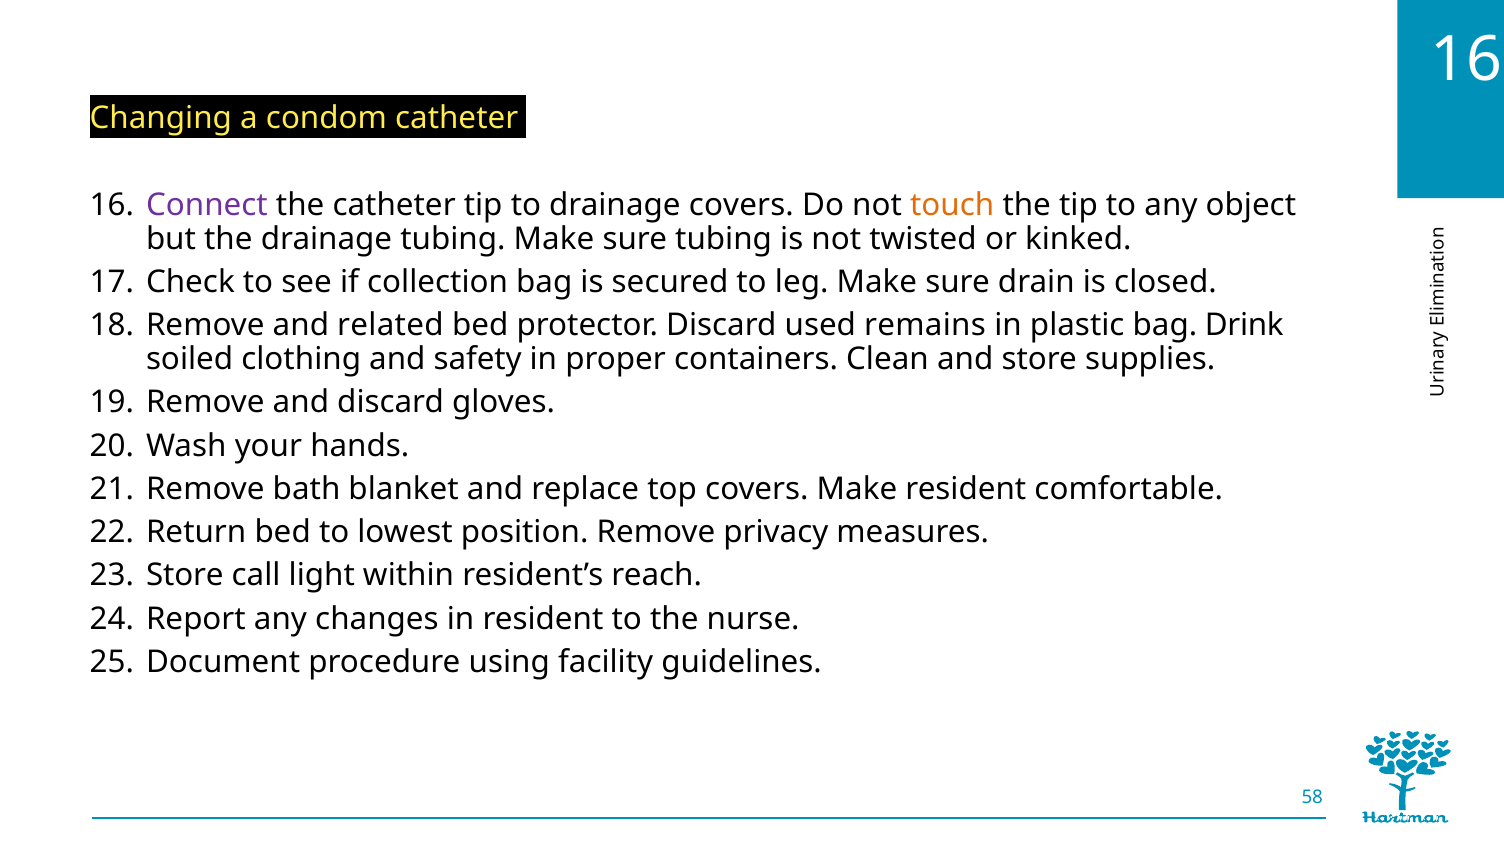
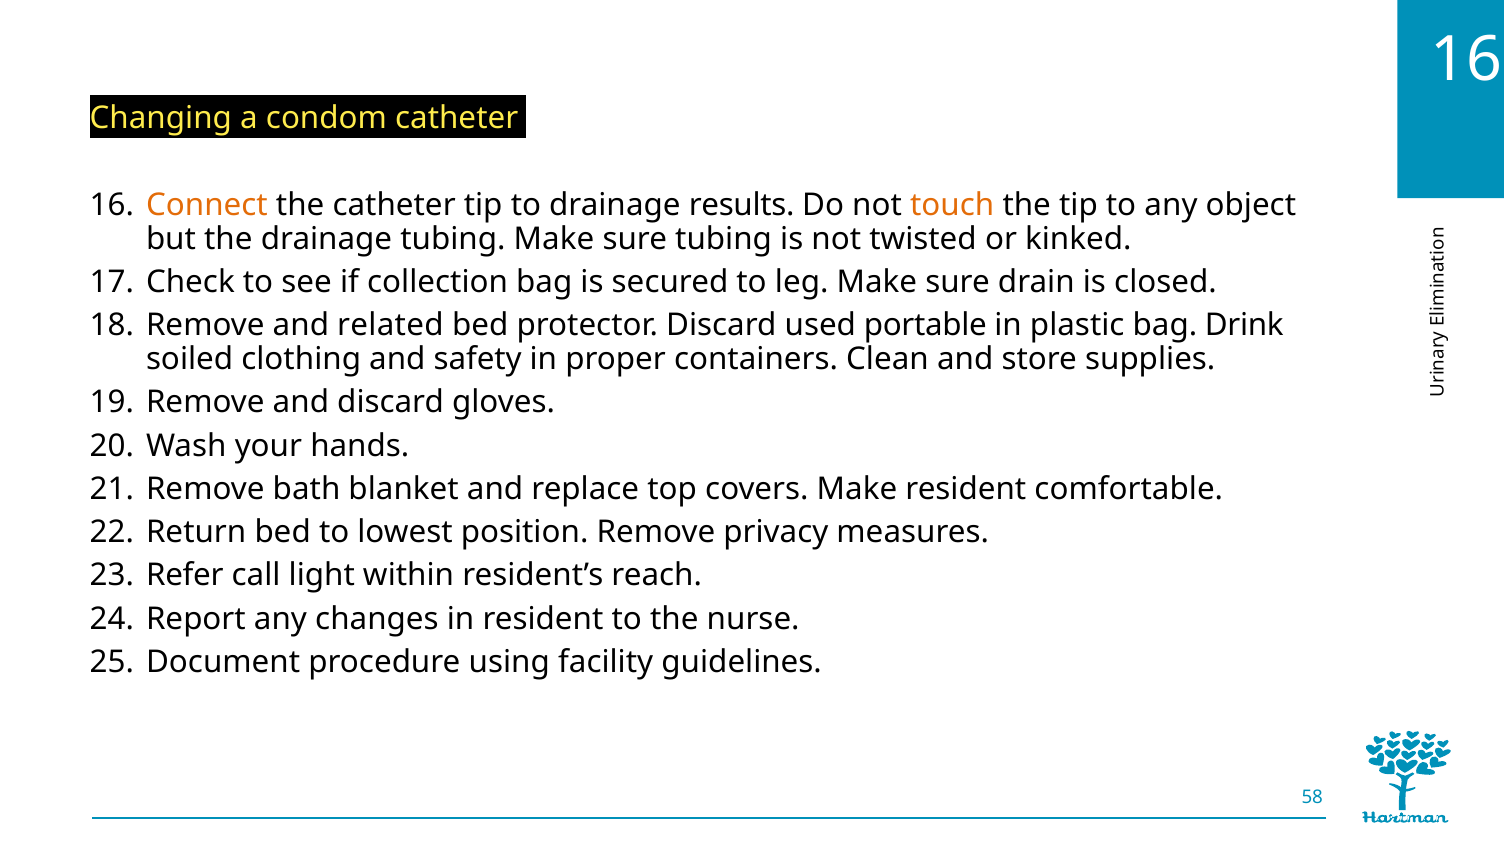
Connect colour: purple -> orange (207, 205)
drainage covers: covers -> results (742, 205)
remains: remains -> portable (925, 325)
Store: Store -> Refer (185, 576)
